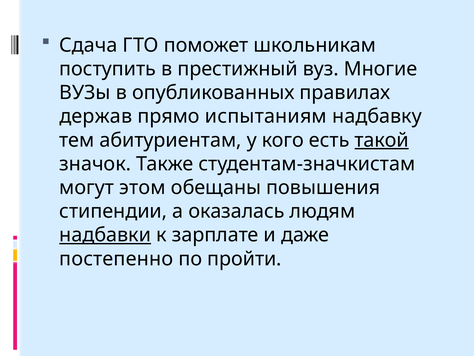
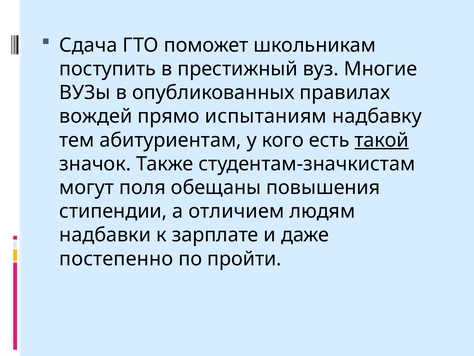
держав: держав -> вождей (96, 116)
этом: этом -> поля (142, 187)
оказалась: оказалась -> отличием (236, 211)
надбавки underline: present -> none (105, 235)
